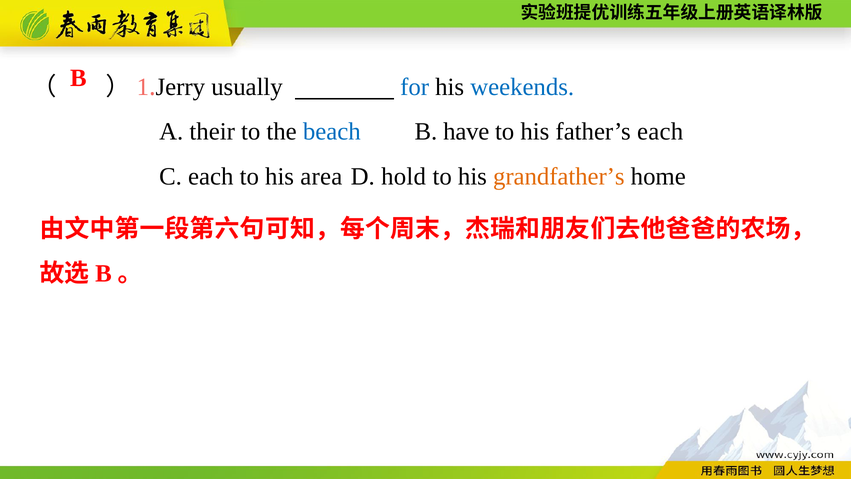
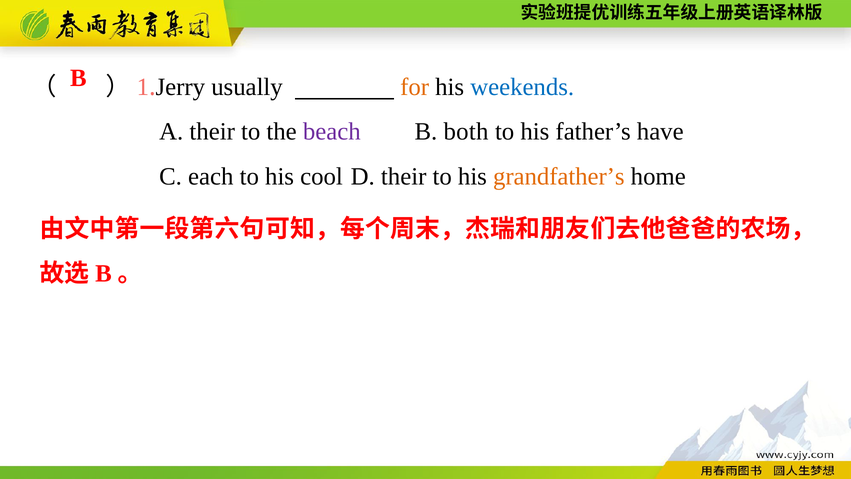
for colour: blue -> orange (415, 87)
beach colour: blue -> purple (332, 132)
have: have -> both (466, 132)
father’s each: each -> have (660, 132)
area: area -> cool (321, 176)
D hold: hold -> their (404, 176)
